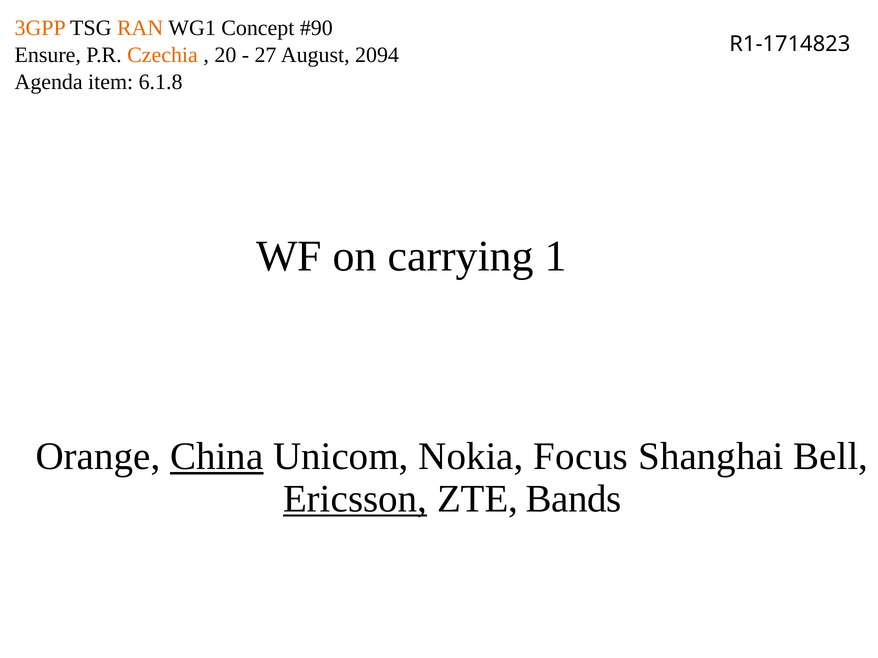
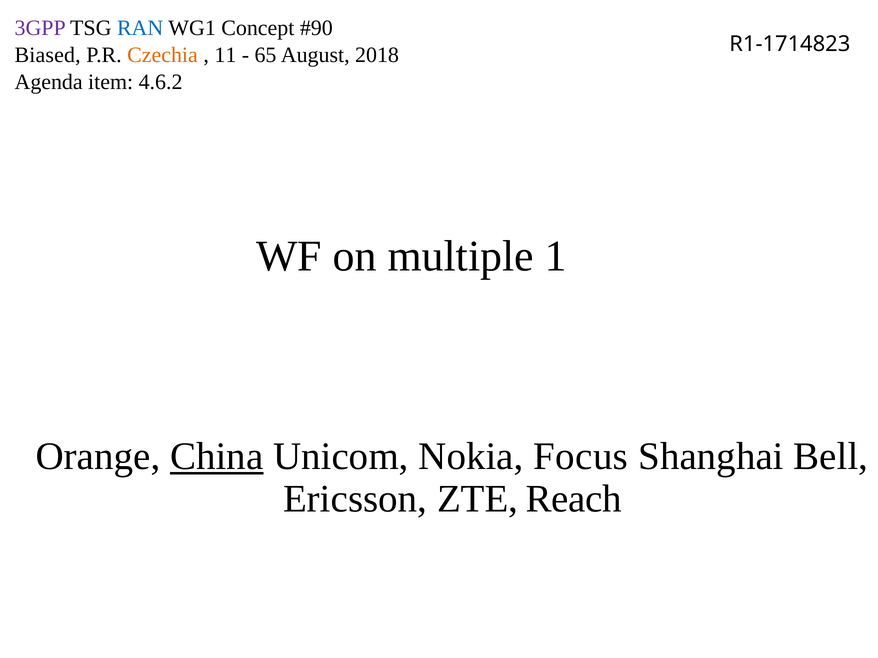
3GPP colour: orange -> purple (40, 28)
RAN colour: orange -> blue (140, 28)
Ensure: Ensure -> Biased (48, 55)
20: 20 -> 11 (225, 55)
27: 27 -> 65 (265, 55)
2094: 2094 -> 2018 (377, 55)
6.1.8: 6.1.8 -> 4.6.2 (161, 82)
carrying: carrying -> multiple (461, 256)
Ericsson underline: present -> none (355, 499)
Bands: Bands -> Reach (574, 499)
